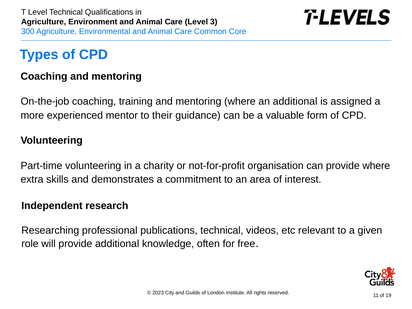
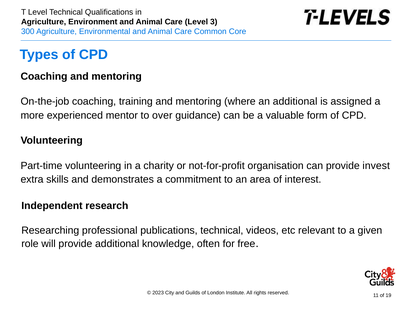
their: their -> over (162, 115)
provide where: where -> invest (376, 166)
